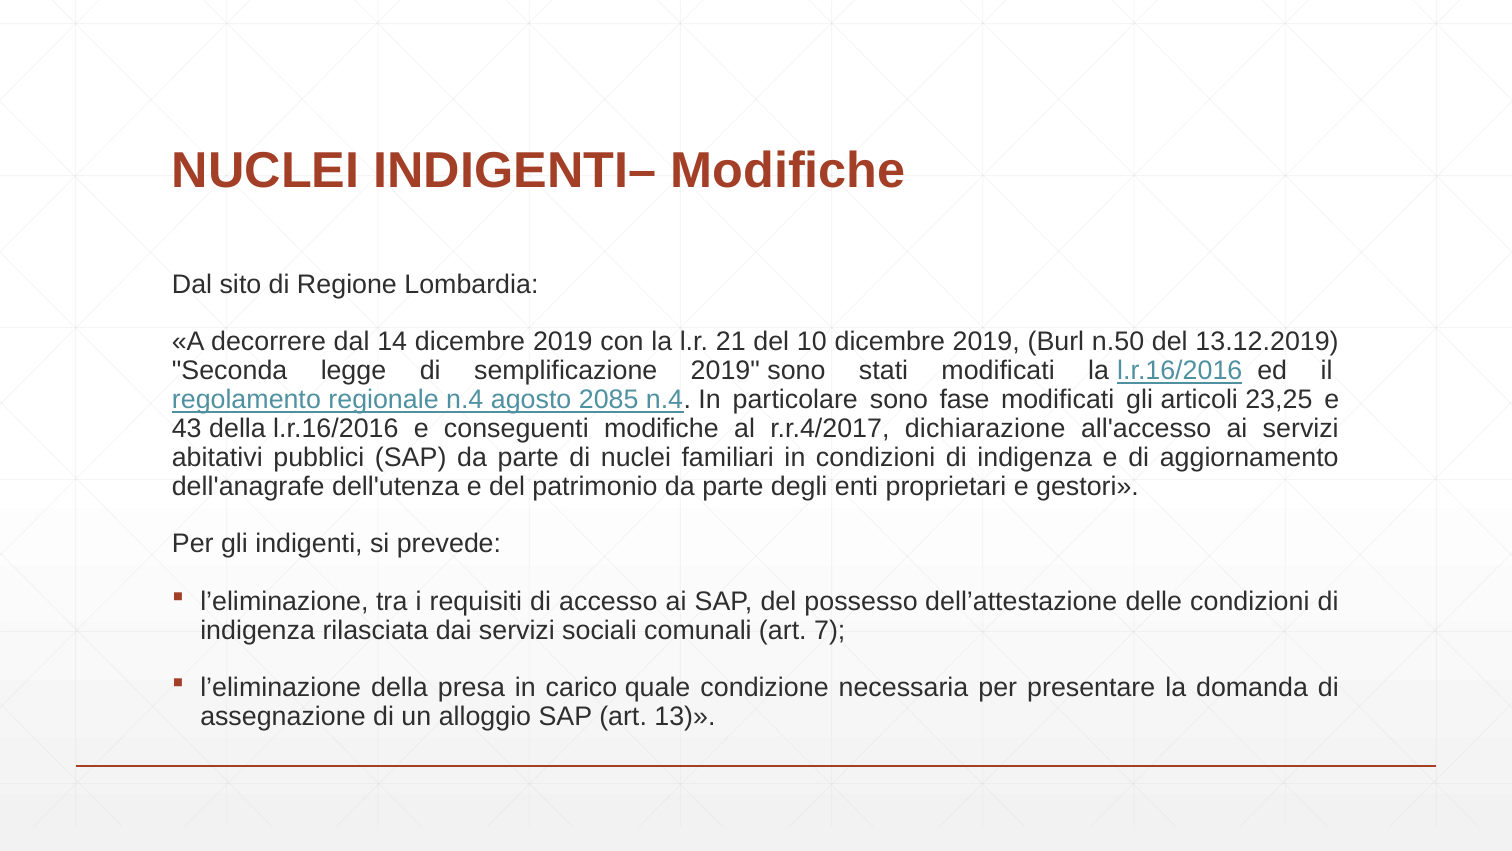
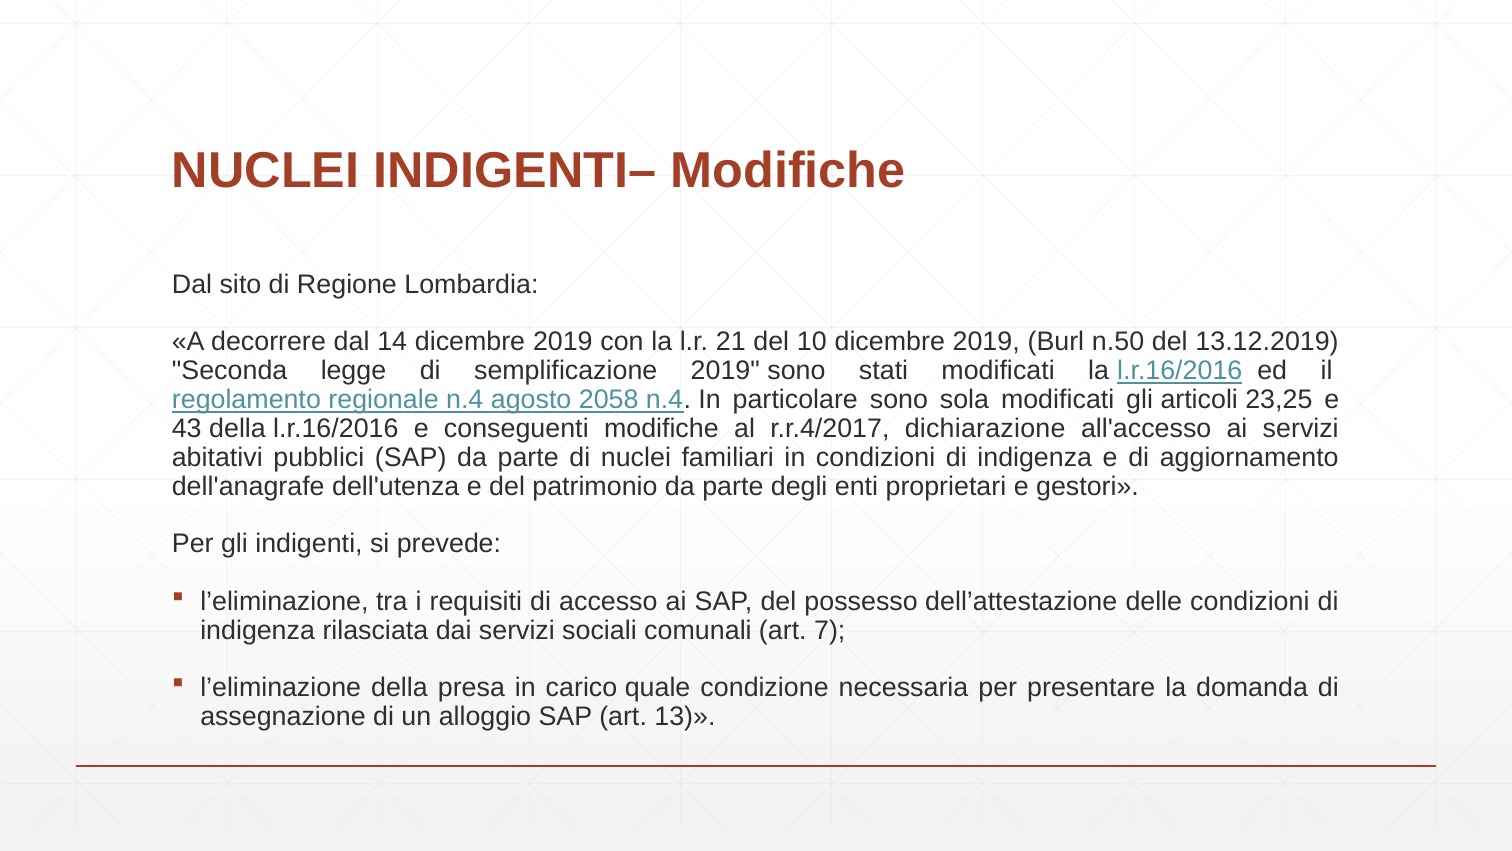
2085: 2085 -> 2058 (609, 400)
fase: fase -> sola (965, 400)
